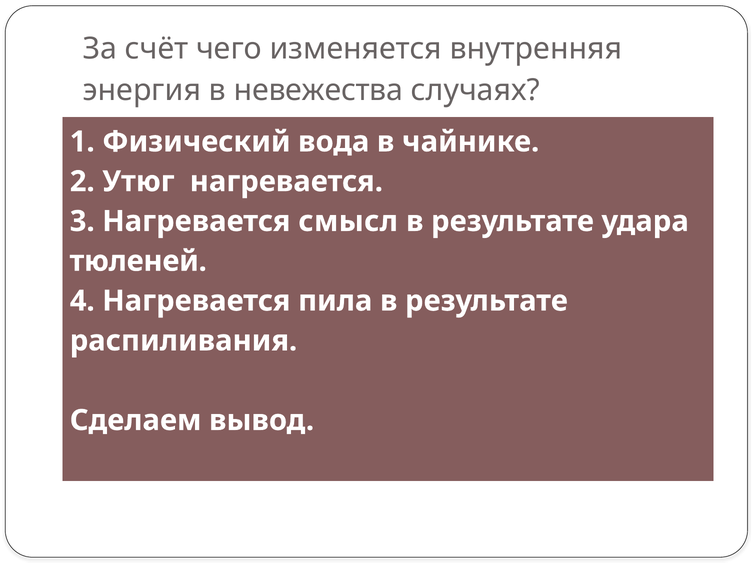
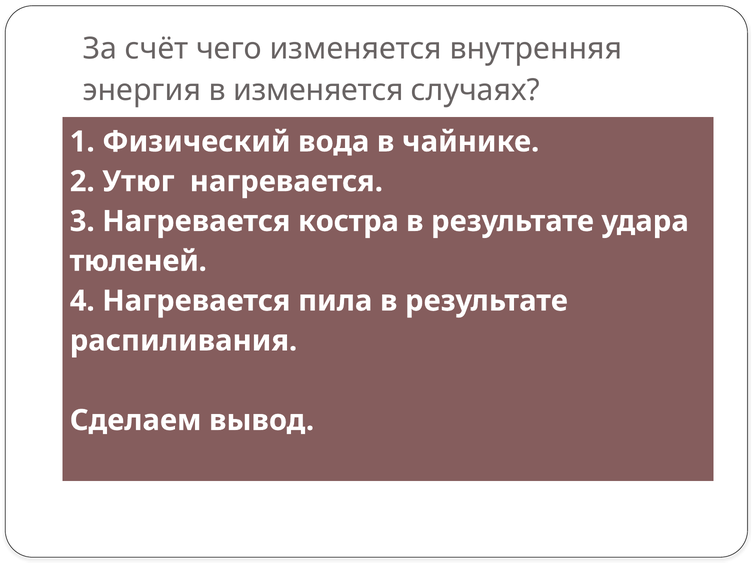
в невежества: невежества -> изменяется (319, 90)
смысл: смысл -> костра (348, 221)
